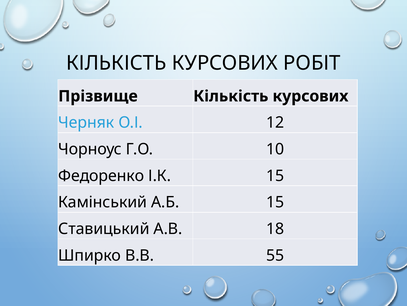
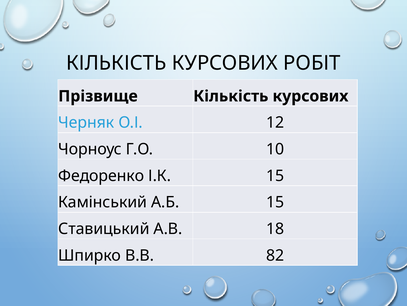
55: 55 -> 82 (275, 255)
